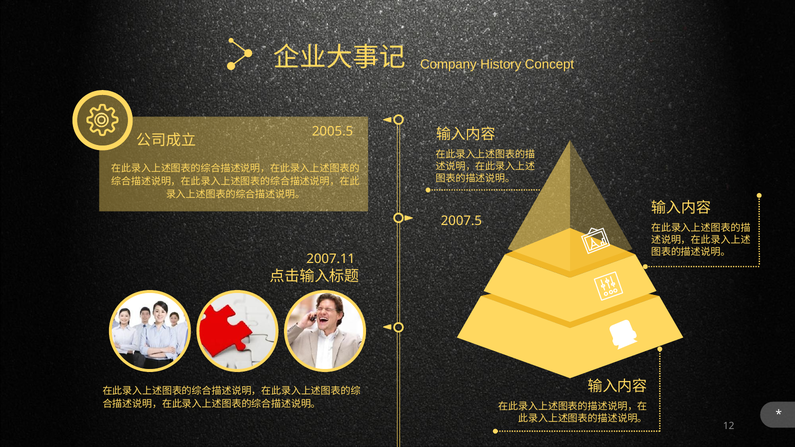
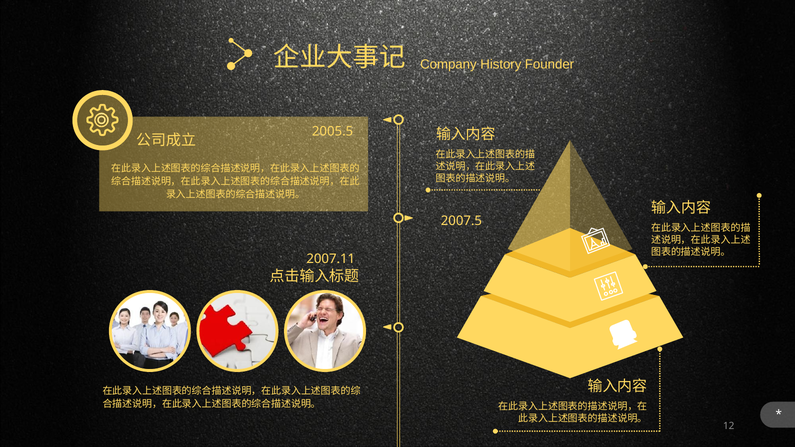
Concept: Concept -> Founder (549, 65)
